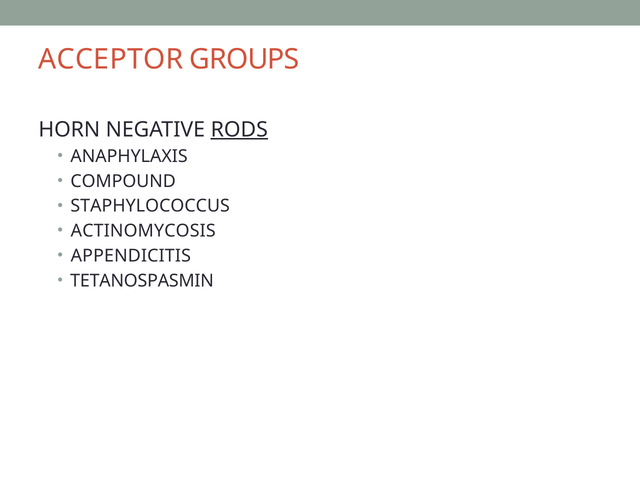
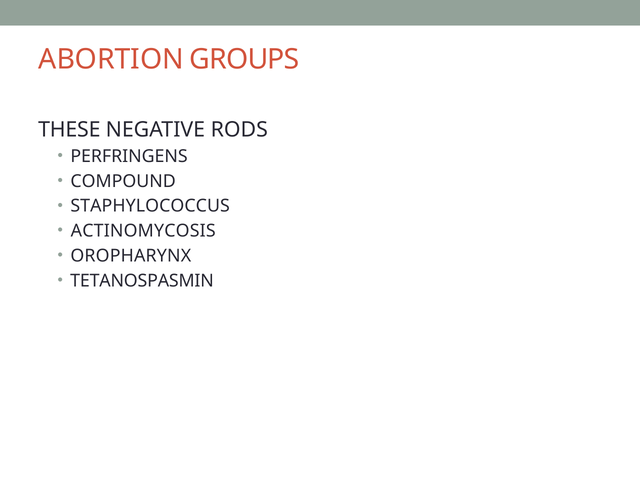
ACCEPTOR: ACCEPTOR -> ABORTION (111, 60)
HORN: HORN -> THESE (69, 129)
RODS underline: present -> none (239, 129)
ANAPHYLAXIS: ANAPHYLAXIS -> PERFRINGENS (129, 156)
APPENDICITIS: APPENDICITIS -> OROPHARYNX (131, 256)
